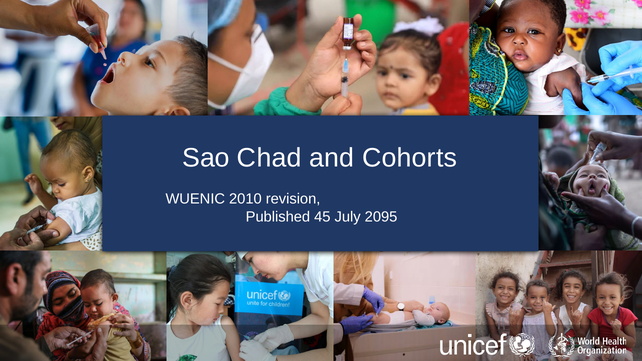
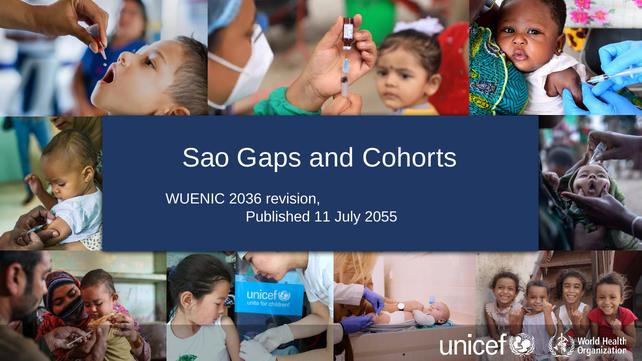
Chad: Chad -> Gaps (269, 158)
2010: 2010 -> 2036 (245, 199)
45: 45 -> 11 (322, 217)
2095: 2095 -> 2055 (381, 217)
